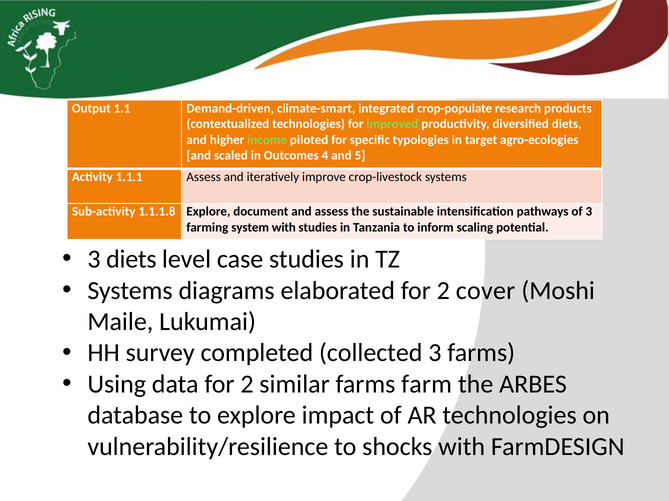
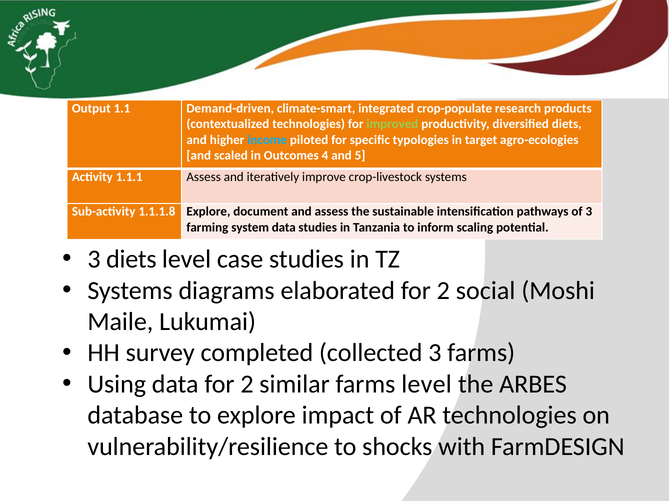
income colour: light green -> light blue (267, 140)
system with: with -> data (284, 228)
cover: cover -> social (486, 291)
farms farm: farm -> level (427, 385)
